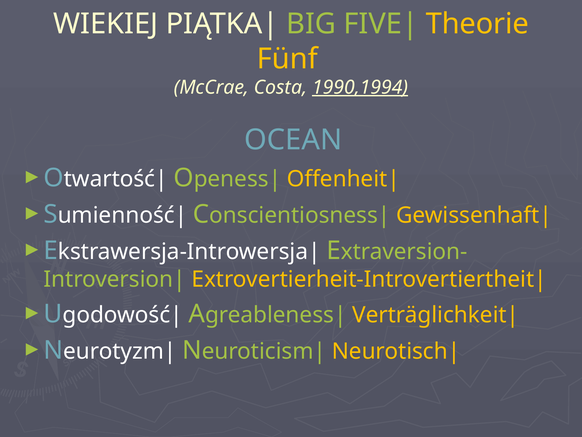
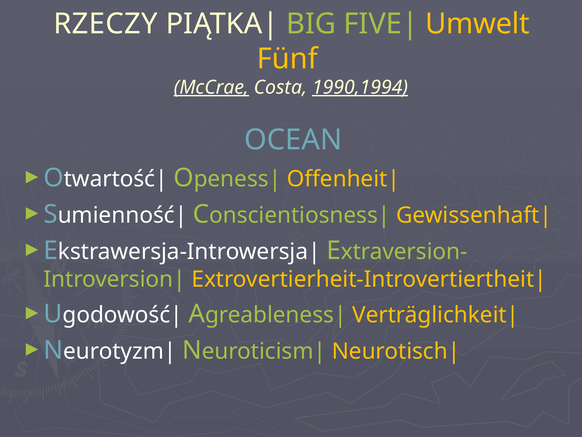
WIEKIEJ: WIEKIEJ -> RZECZY (106, 24)
Theorie: Theorie -> Umwelt (477, 24)
McCrae underline: none -> present (211, 87)
